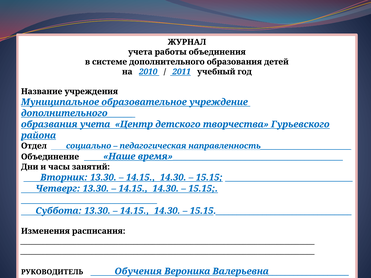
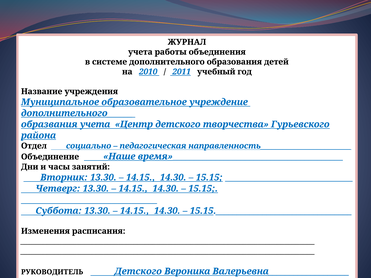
РУКОВОДИТЕЛЬ Обучения: Обучения -> Детского (138, 272)
